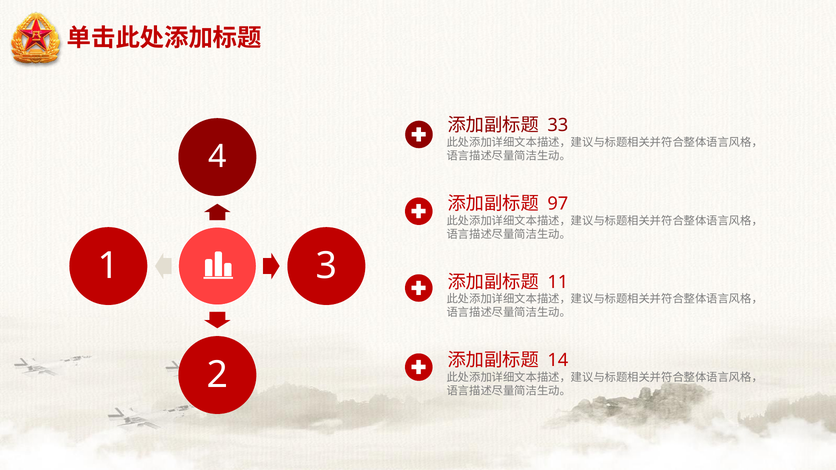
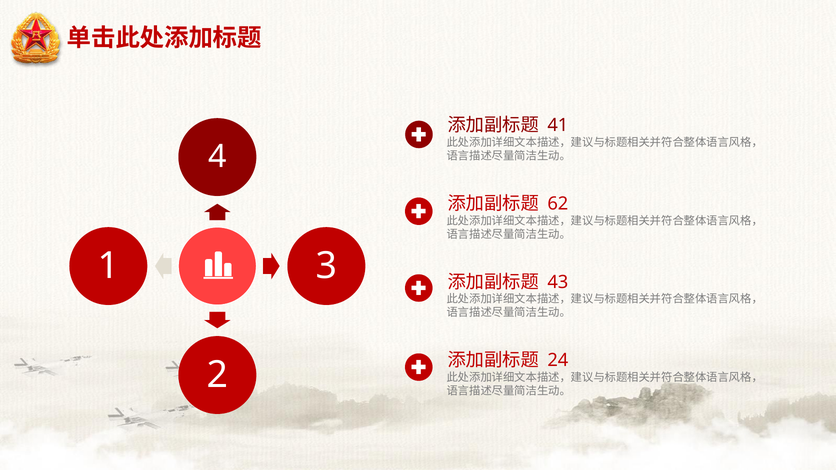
33: 33 -> 41 (558, 126)
97: 97 -> 62 (558, 204)
11: 11 -> 43 (558, 282)
14: 14 -> 24 (558, 361)
